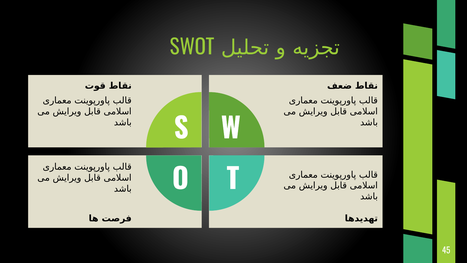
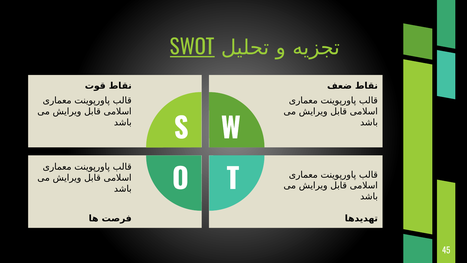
SWOT underline: none -> present (192, 48)
